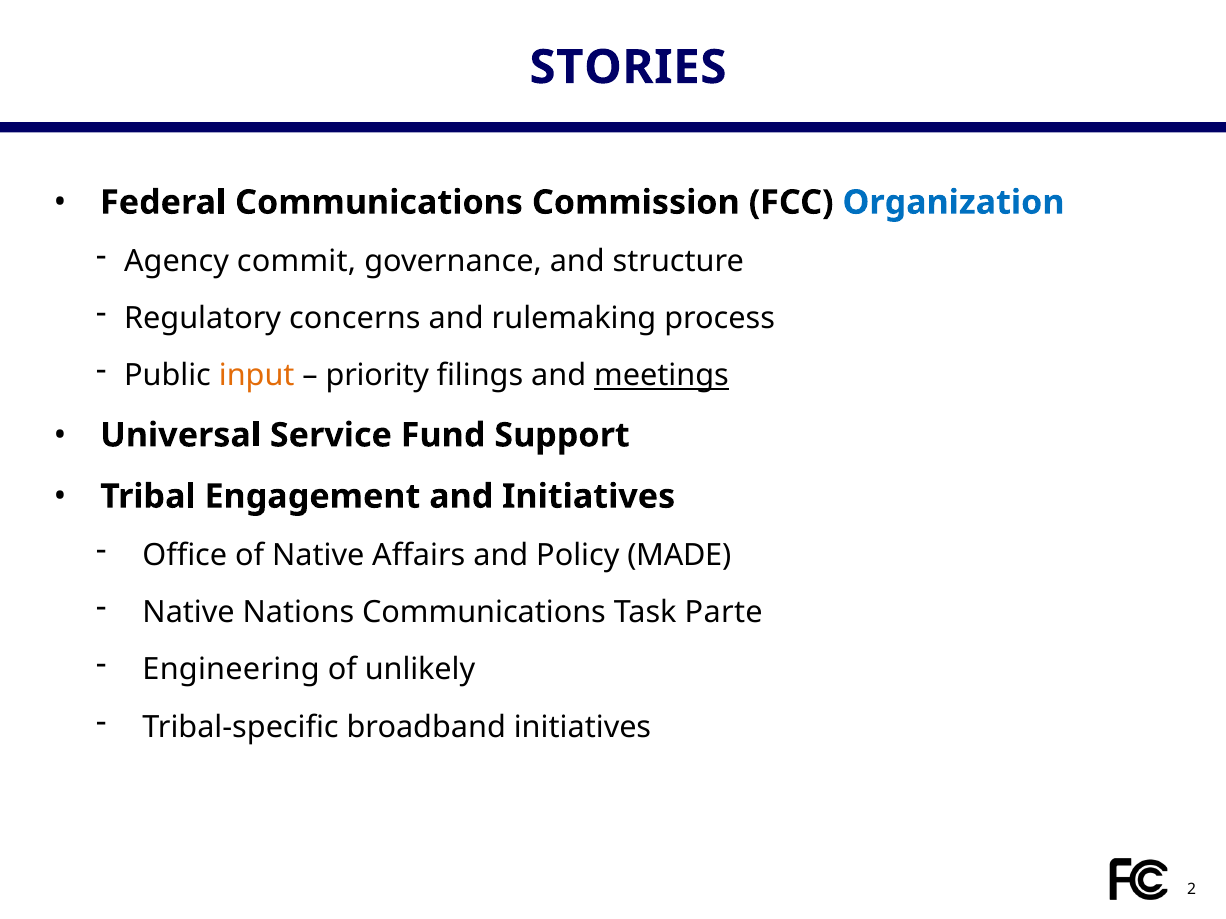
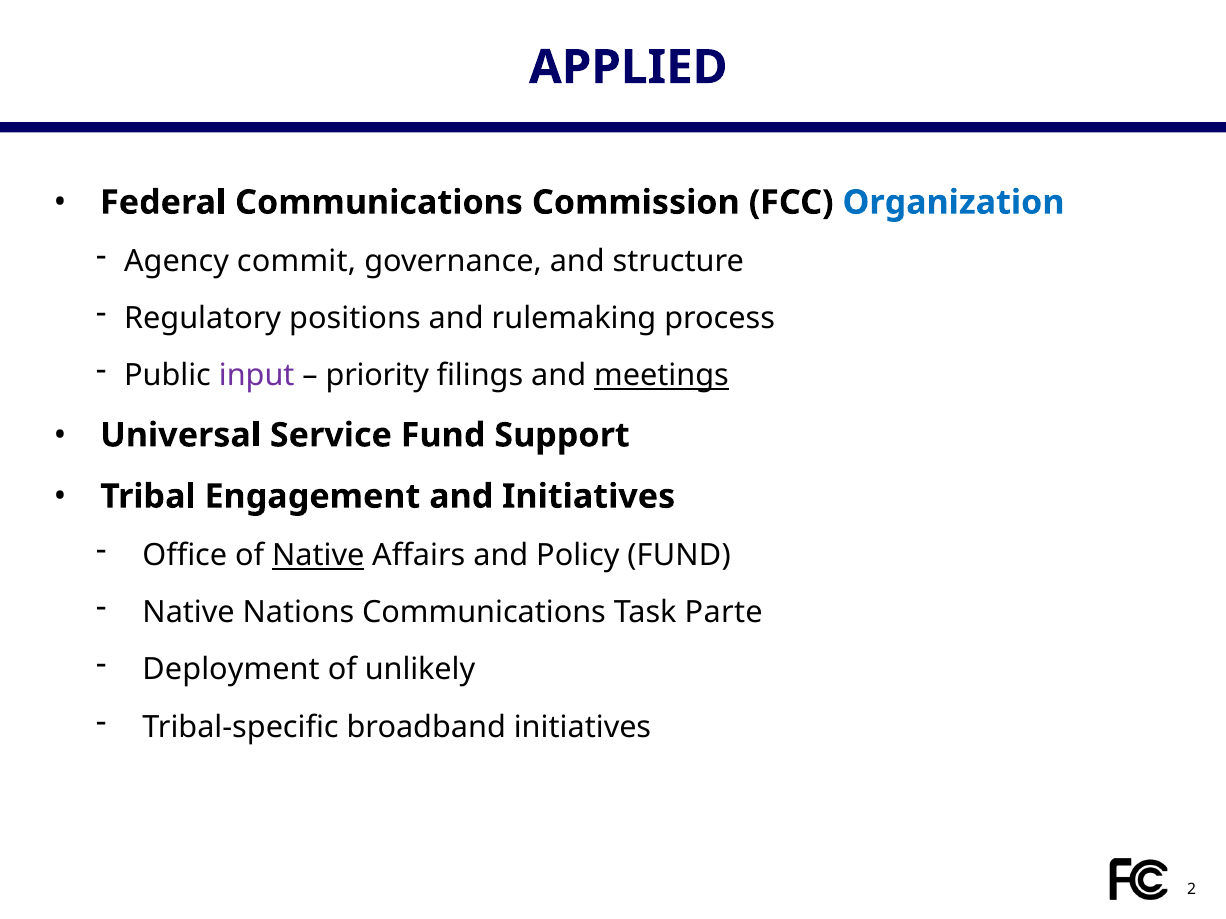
STORIES: STORIES -> APPLIED (628, 67)
concerns: concerns -> positions (355, 319)
input colour: orange -> purple (257, 376)
Native underline: none -> present (318, 556)
Policy MADE: MADE -> FUND (679, 556)
Engineering: Engineering -> Deployment (231, 670)
